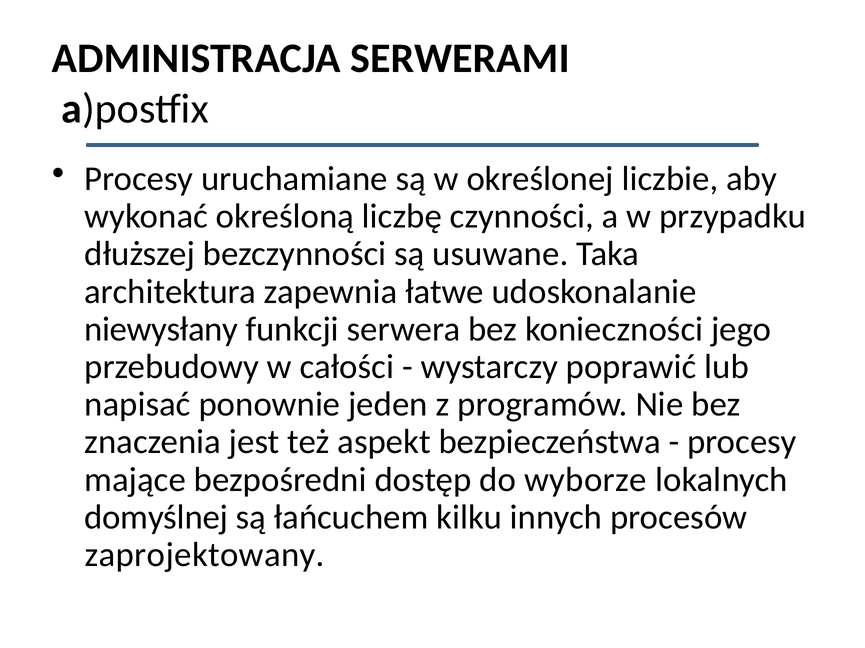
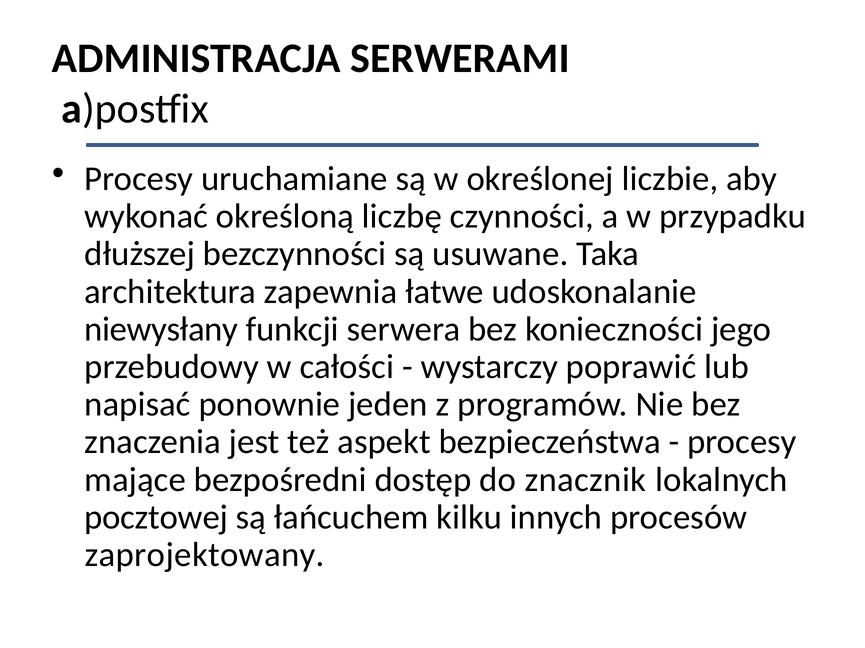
wyborze: wyborze -> znacznik (585, 480)
domyślnej: domyślnej -> pocztowej (156, 518)
